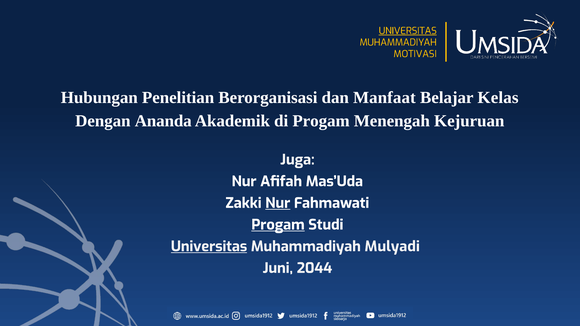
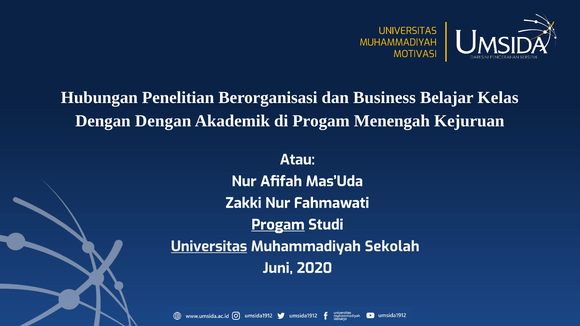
UNIVERSITAS underline: present -> none (408, 31)
Manfaat: Manfaat -> Business (384, 98)
Dengan Ananda: Ananda -> Dengan (163, 121)
Juga: Juga -> Atau (297, 160)
Nur underline: present -> none (278, 203)
Mulyadi: Mulyadi -> Sekolah (392, 247)
2044: 2044 -> 2020 (314, 268)
